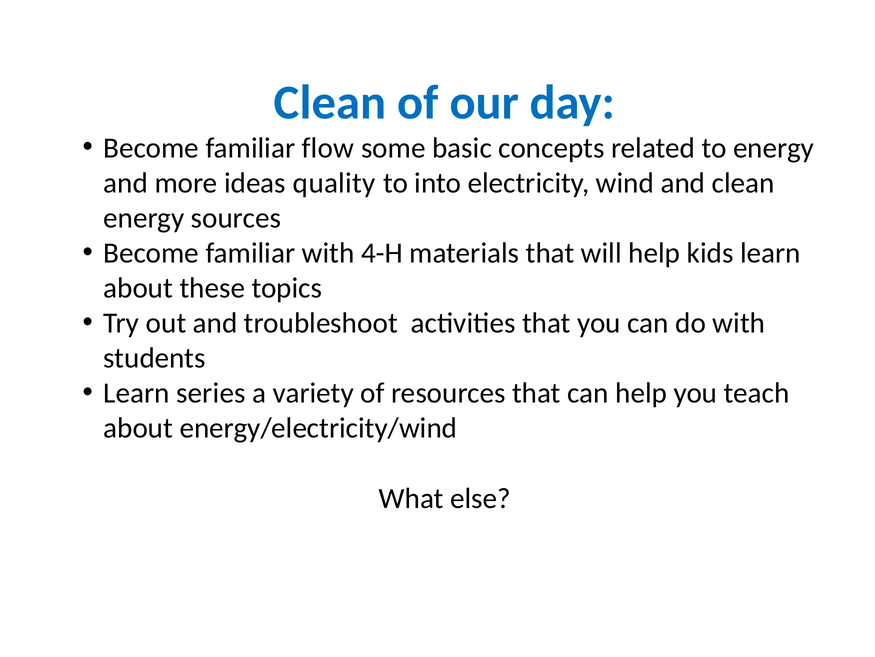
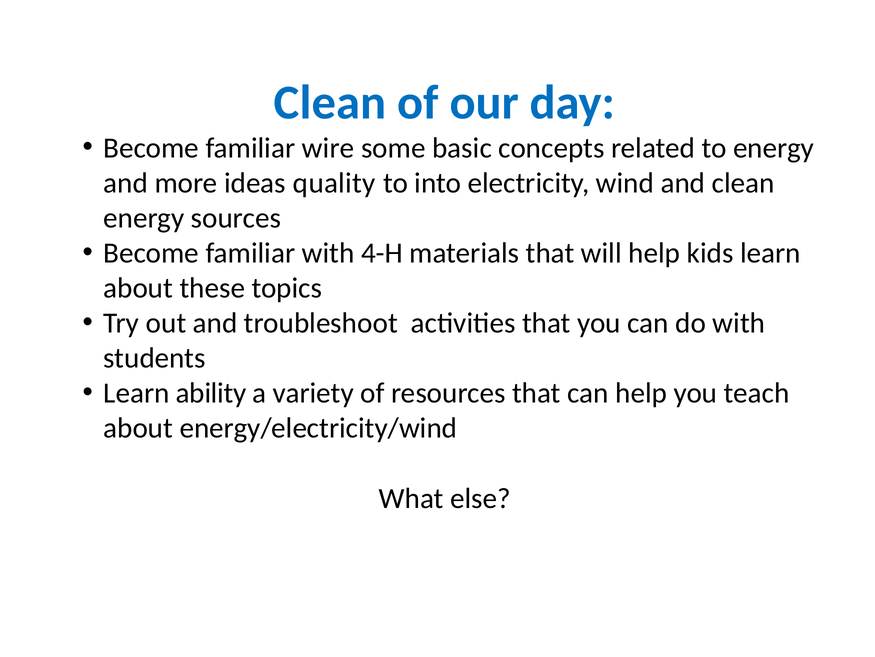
flow: flow -> wire (328, 148)
series: series -> ability (211, 393)
